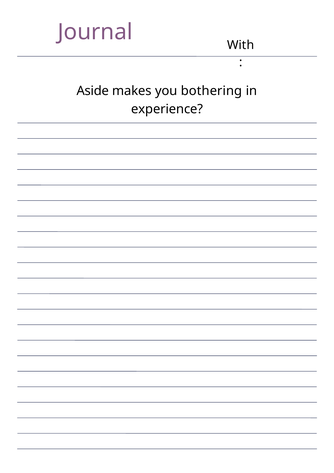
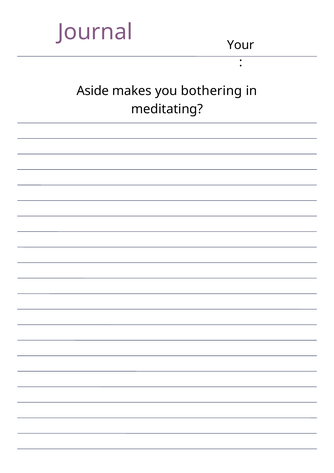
With: With -> Your (241, 45)
experience: experience -> meditating (167, 109)
